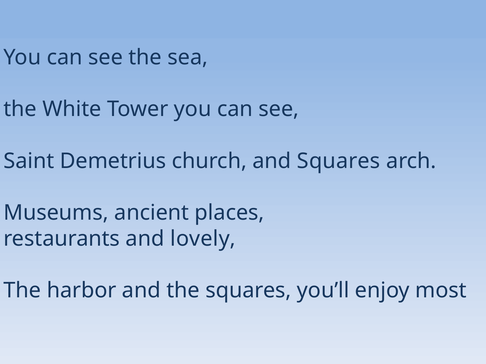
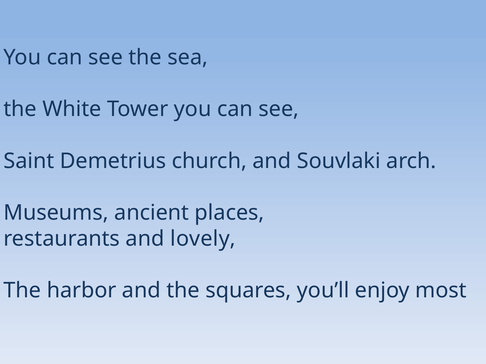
and Squares: Squares -> Souvlaki (339, 161)
